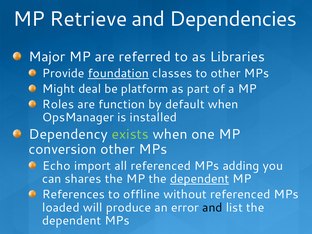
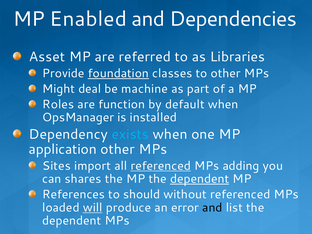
Retrieve: Retrieve -> Enabled (88, 19)
Major: Major -> Asset (47, 57)
platform: platform -> machine (145, 89)
exists colour: light green -> light blue (130, 134)
conversion: conversion -> application (63, 149)
Echo: Echo -> Sites (56, 166)
referenced underline: none -> present (161, 166)
offline: offline -> should (142, 194)
will underline: none -> present (93, 208)
